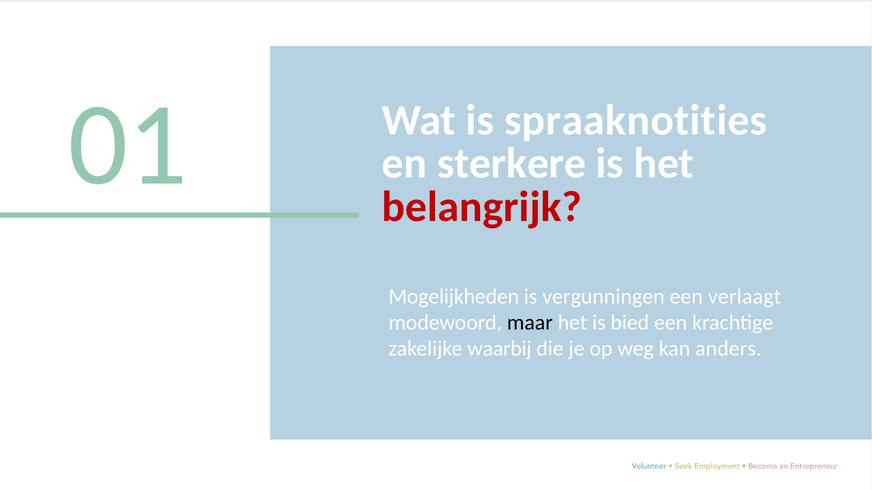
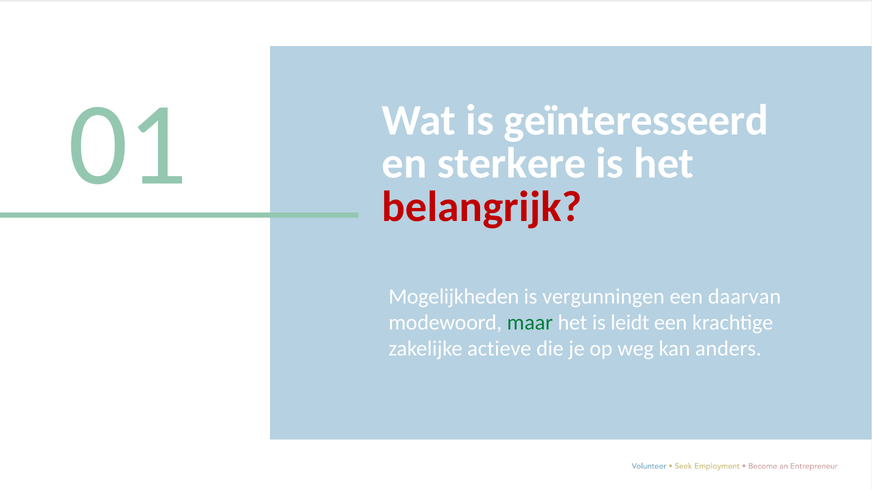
spraaknotities: spraaknotities -> geïnteresseerd (636, 121)
verlaagt: verlaagt -> daarvan (745, 297)
maar colour: black -> green (530, 323)
bied: bied -> leidt (630, 323)
waarbij: waarbij -> actieve (499, 349)
